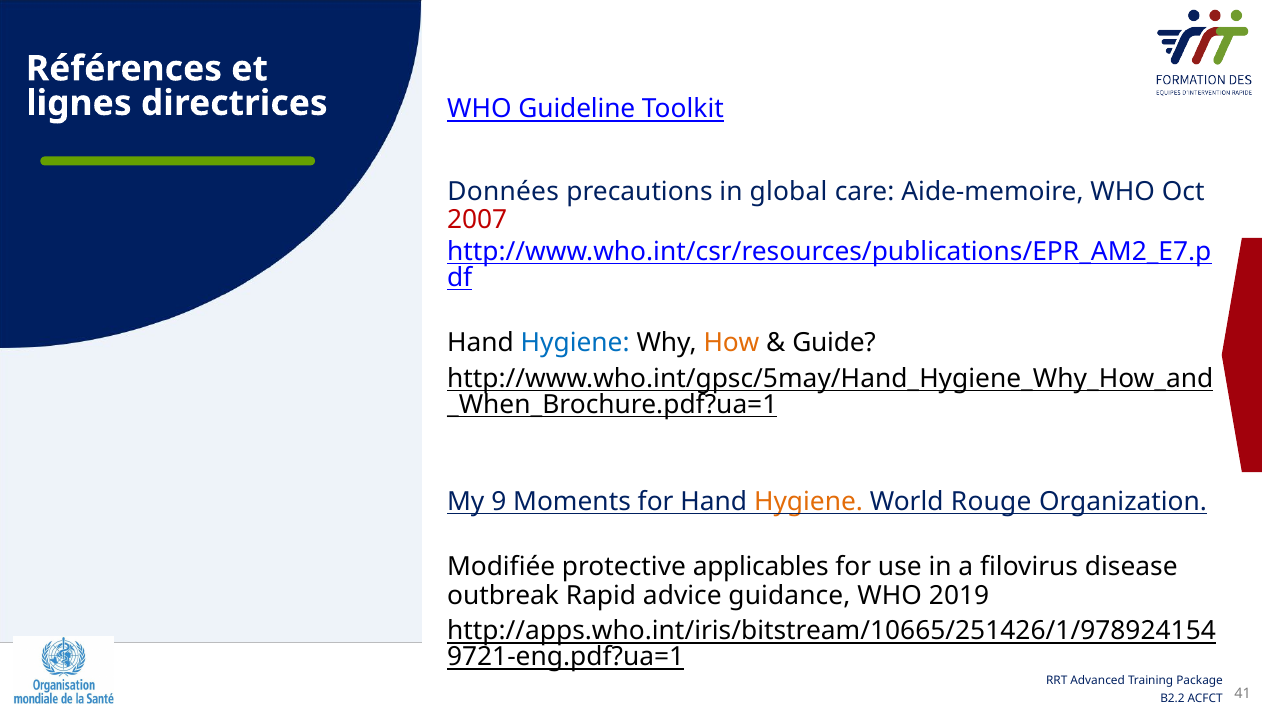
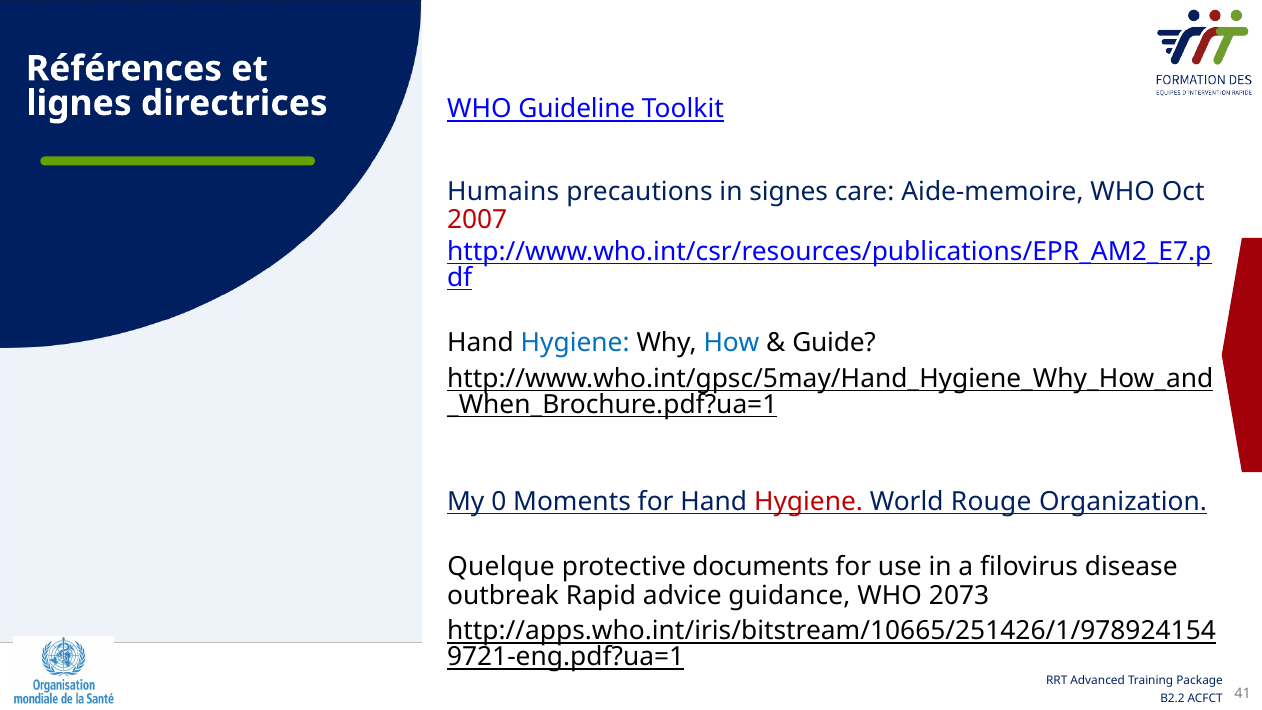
Données: Données -> Humains (503, 192)
global: global -> signes (789, 192)
How colour: orange -> blue (731, 343)
9: 9 -> 0 (499, 502)
Hygiene colour: orange -> red (808, 502)
Modifiée: Modifiée -> Quelque (501, 567)
applicables: applicables -> documents (761, 567)
2019: 2019 -> 2073 (959, 595)
